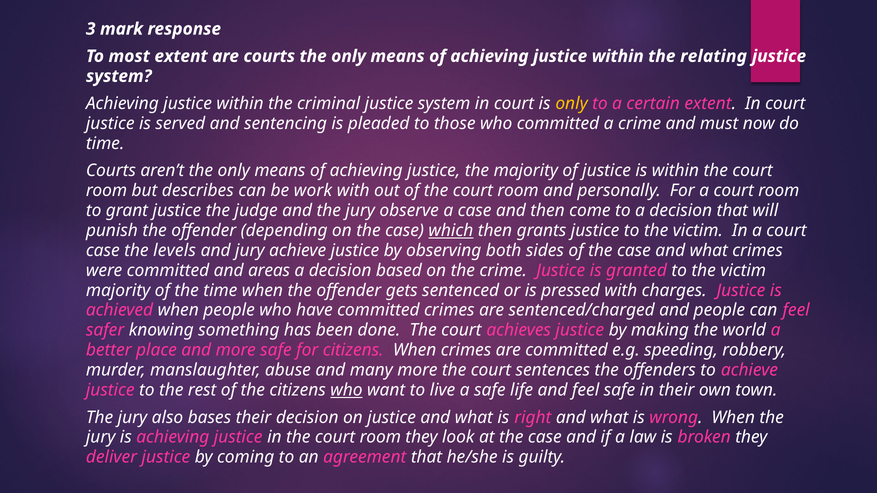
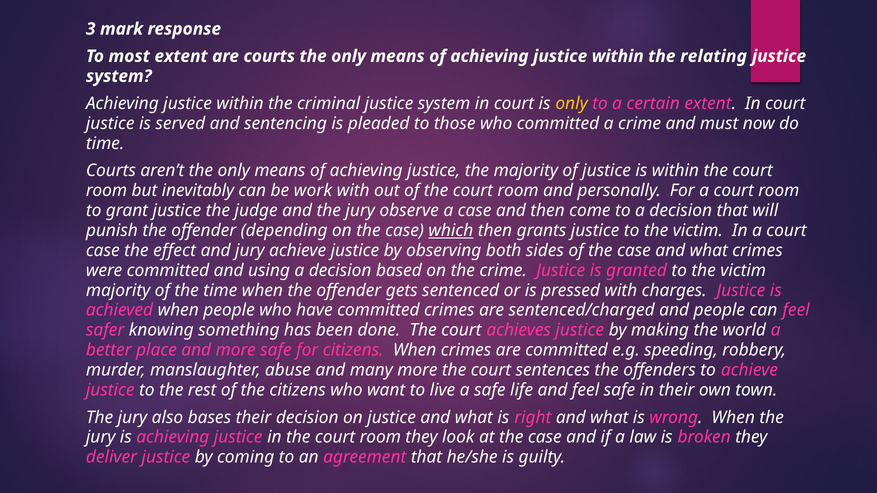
describes: describes -> inevitably (198, 191)
levels: levels -> effect (175, 251)
areas: areas -> using (269, 271)
who underline: present -> none (346, 390)
